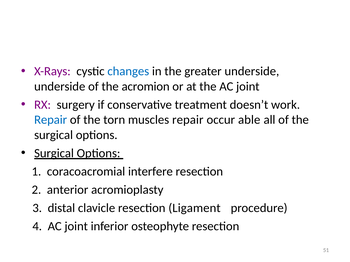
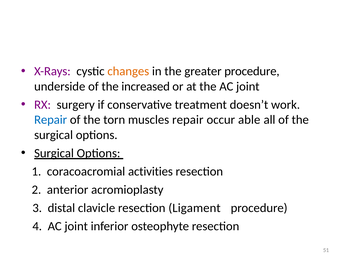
changes colour: blue -> orange (128, 71)
greater underside: underside -> procedure (252, 71)
acromion: acromion -> increased (146, 87)
interfere: interfere -> activities (150, 172)
